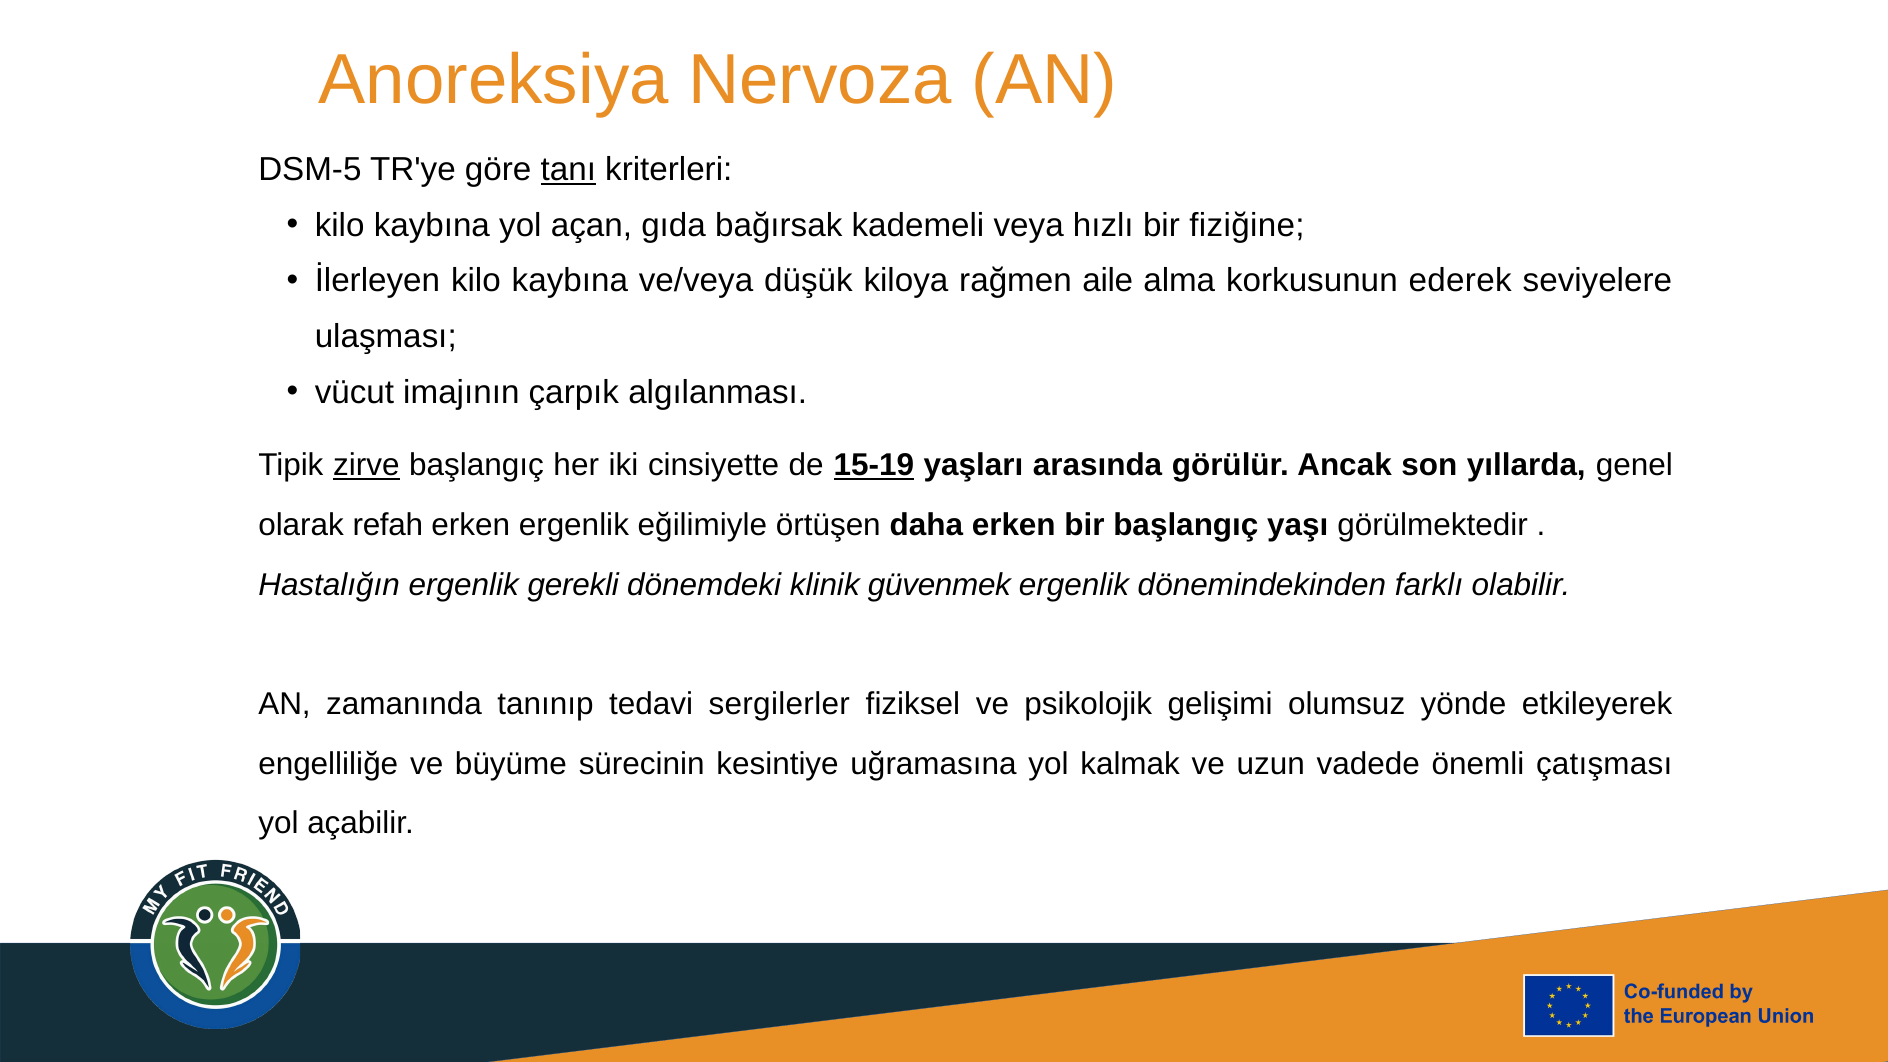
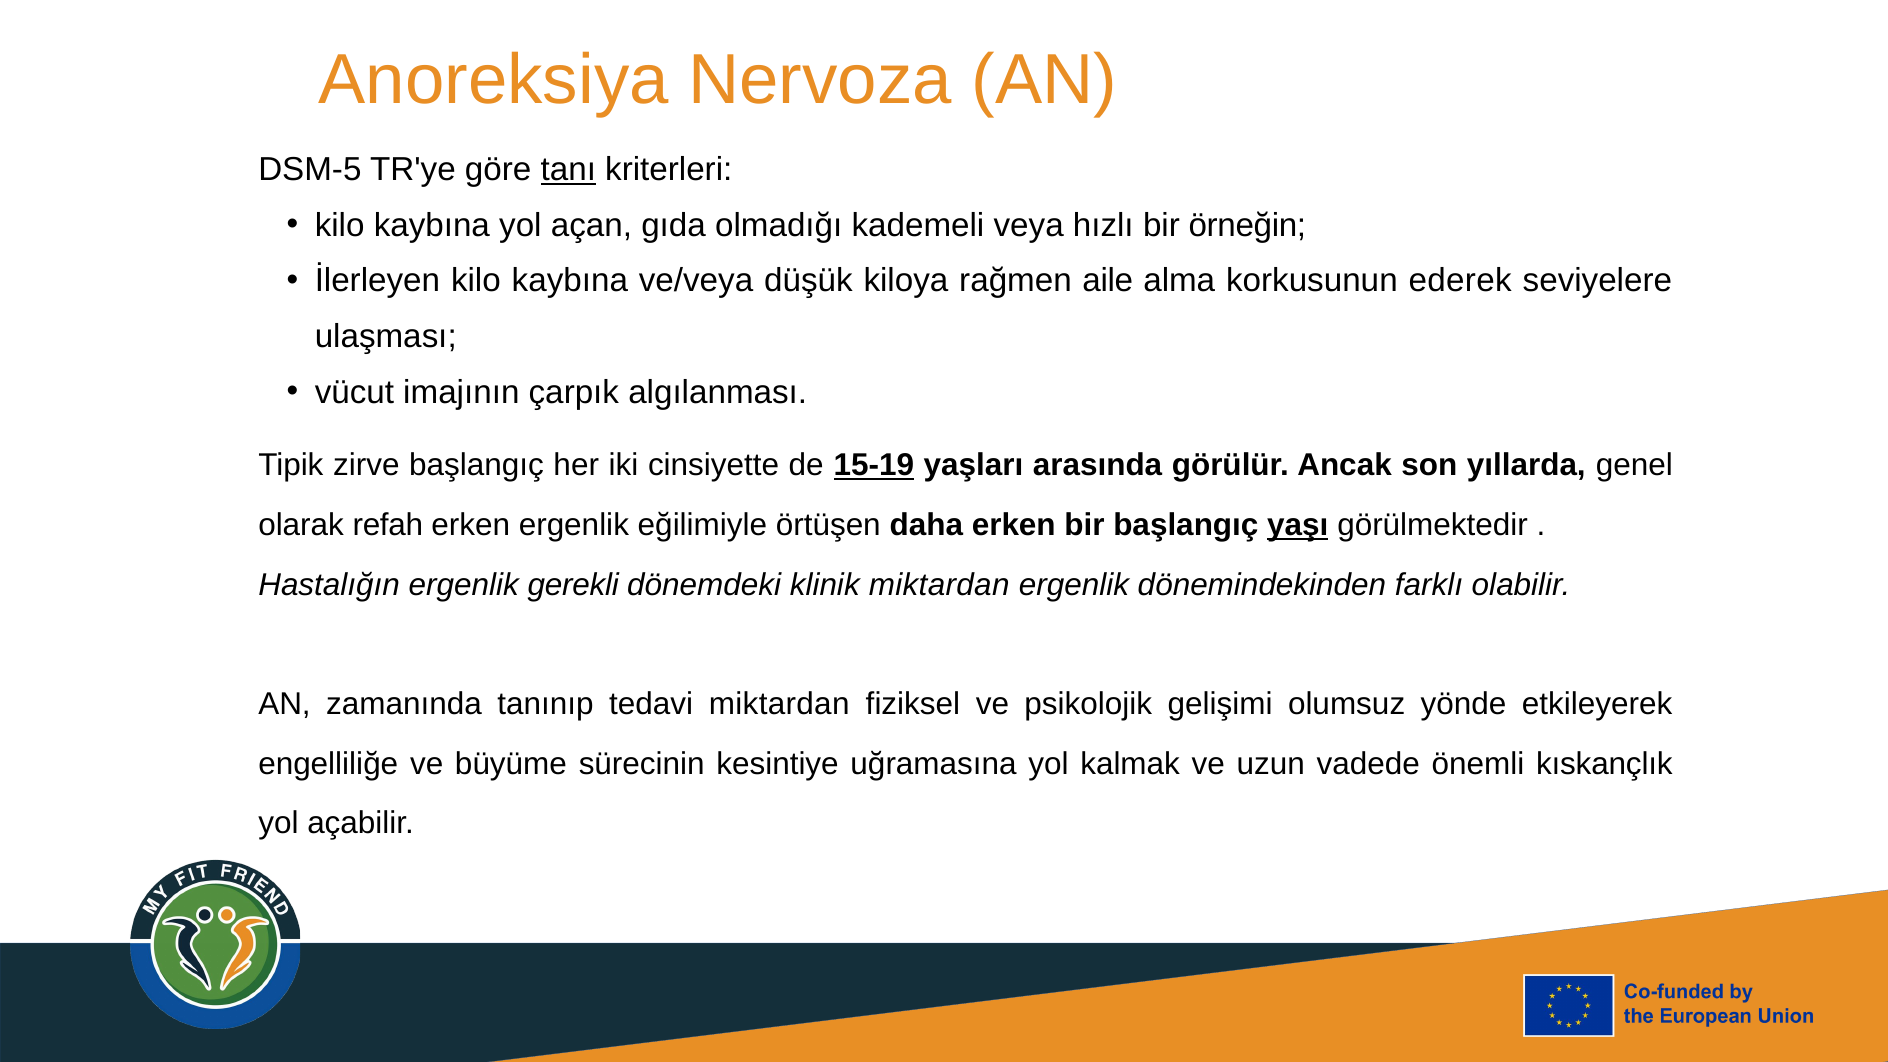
bağırsak: bağırsak -> olmadığı (779, 225)
fiziğine: fiziğine -> örneğin (1247, 225)
zirve underline: present -> none (366, 466)
yaşı underline: none -> present (1298, 525)
klinik güvenmek: güvenmek -> miktardan (939, 585)
tedavi sergilerler: sergilerler -> miktardan (779, 704)
çatışması: çatışması -> kıskançlık (1604, 764)
